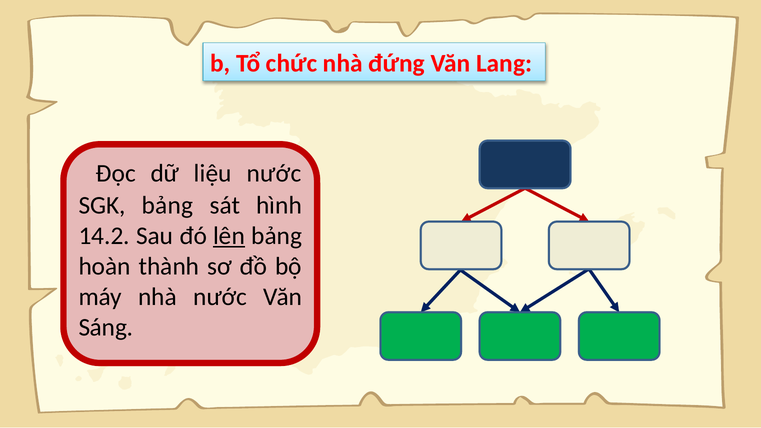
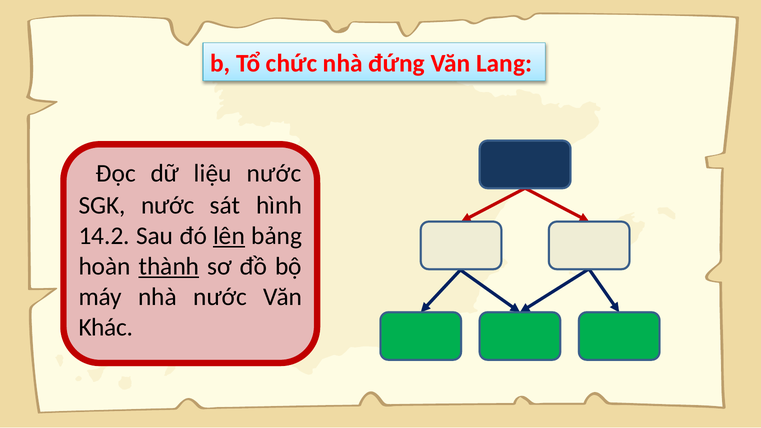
SGK bảng: bảng -> nước (168, 206)
thành underline: none -> present (169, 266)
Sáng: Sáng -> Khác (106, 327)
